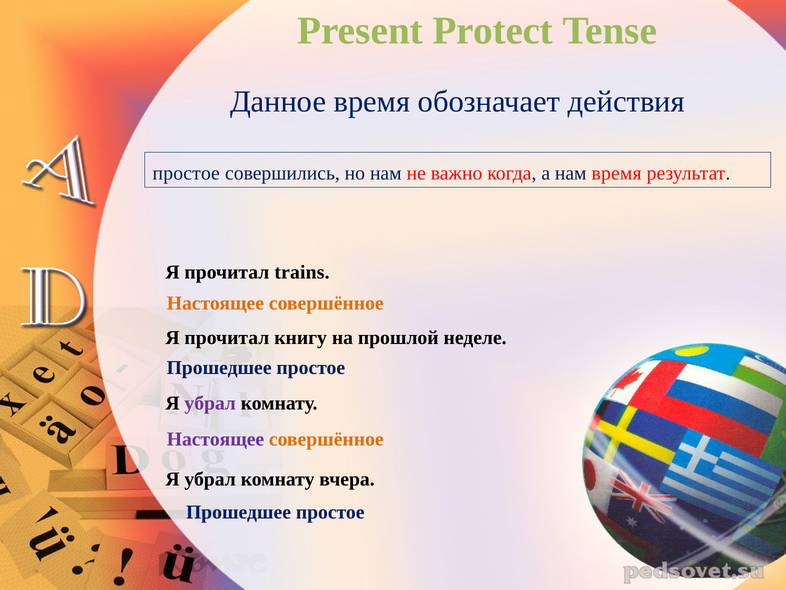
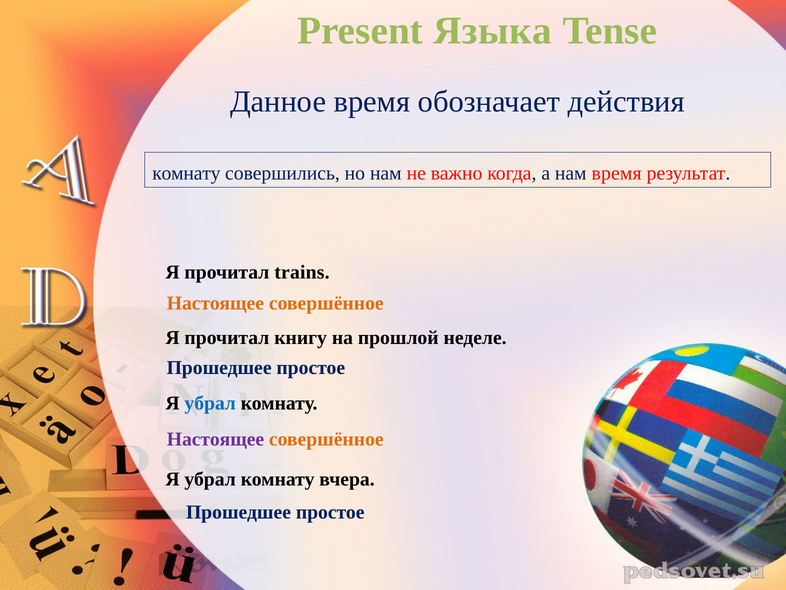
Protect: Protect -> Языка (492, 31)
простое: простое -> комнату (186, 173)
убрал colour: purple -> blue (210, 403)
